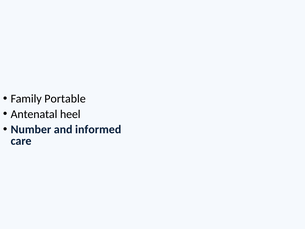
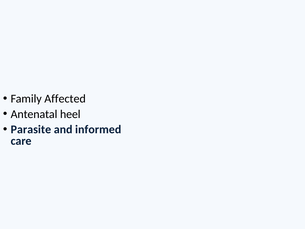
Portable: Portable -> Affected (65, 99)
Number: Number -> Parasite (31, 129)
